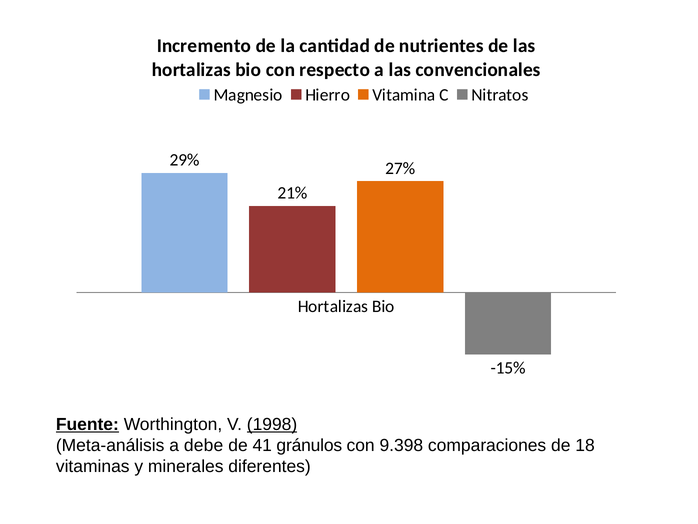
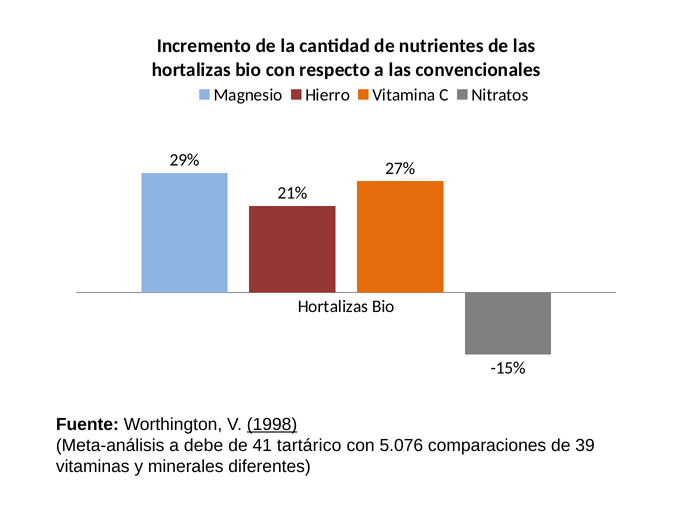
Fuente underline: present -> none (87, 424)
gránulos: gránulos -> tartárico (309, 445)
9.398: 9.398 -> 5.076 (401, 445)
18: 18 -> 39 (585, 445)
